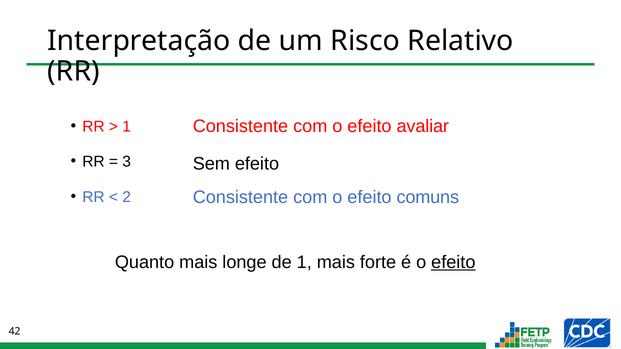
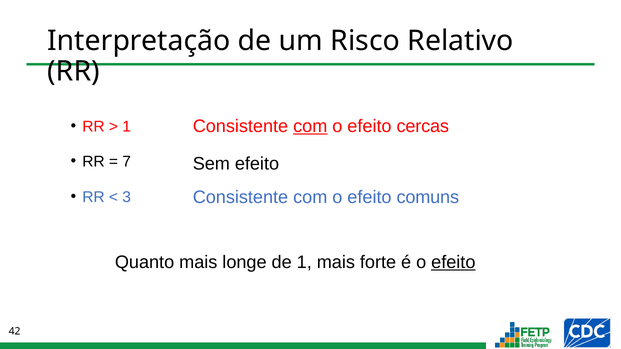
com underline: none -> present (310, 126)
avaliar: avaliar -> cercas (423, 126)
3: 3 -> 7 (127, 162)
2: 2 -> 3 (127, 197)
